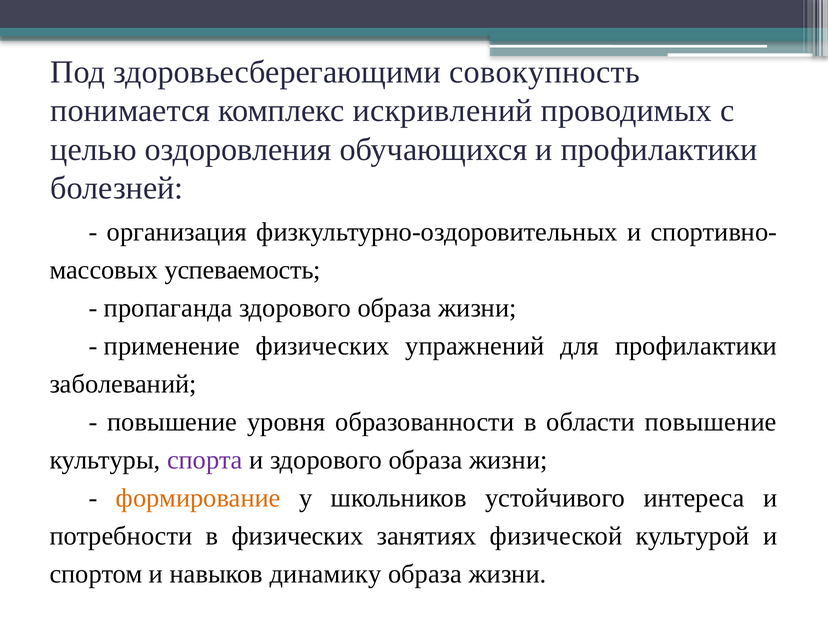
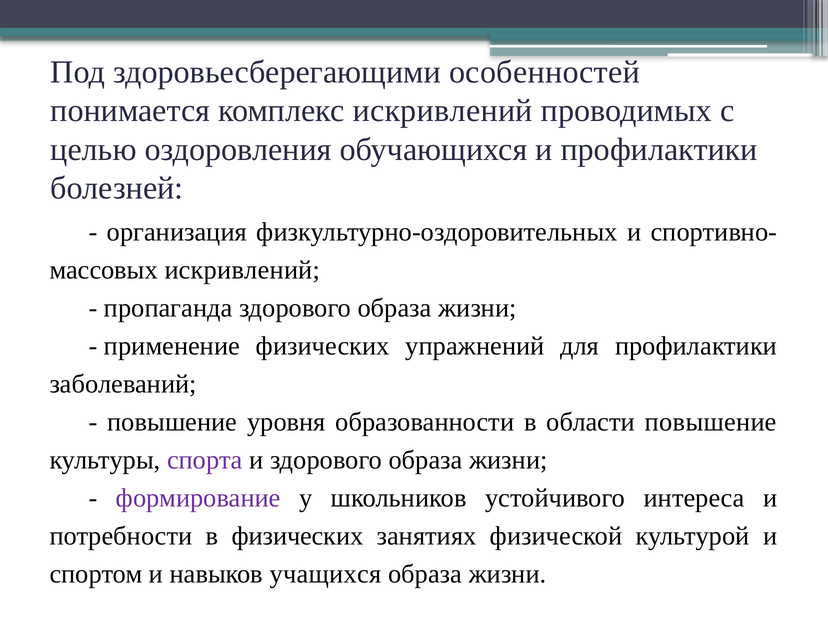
совокупность: совокупность -> особенностей (545, 72)
успеваемость: успеваемость -> искривлений (242, 270)
формирование colour: orange -> purple (198, 498)
динамику: динамику -> учащихся (325, 574)
